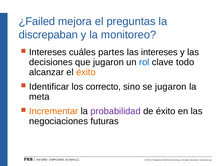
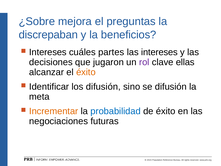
¿Failed: ¿Failed -> ¿Sobre (37, 21)
monitoreo: monitoreo -> beneficios (129, 35)
rol colour: blue -> purple (144, 62)
todo: todo -> ellas (185, 62)
los correcto: correcto -> difusión (103, 87)
se jugaron: jugaron -> difusión (171, 87)
probabilidad colour: purple -> blue (116, 111)
